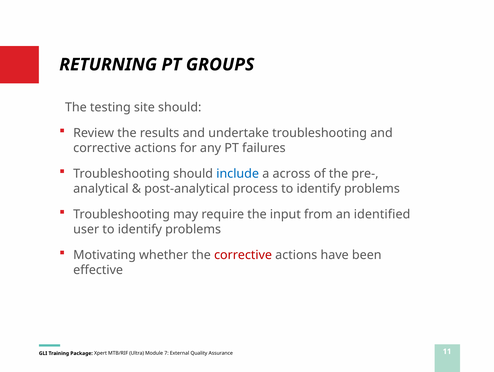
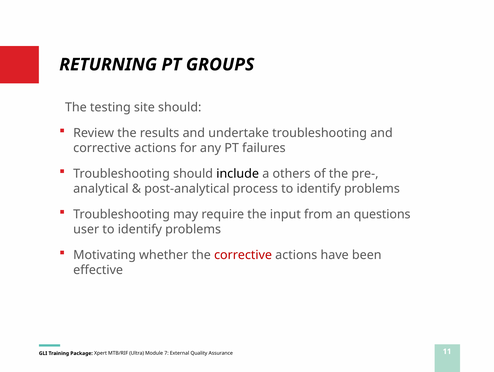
include colour: blue -> black (238, 174)
across: across -> others (292, 174)
identified: identified -> questions (382, 214)
